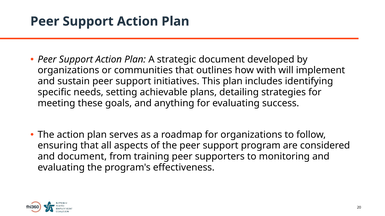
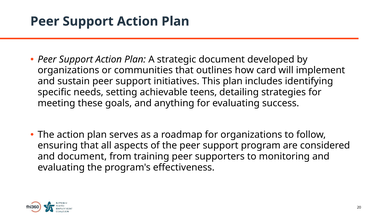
with: with -> card (266, 70)
plans: plans -> teens (203, 92)
